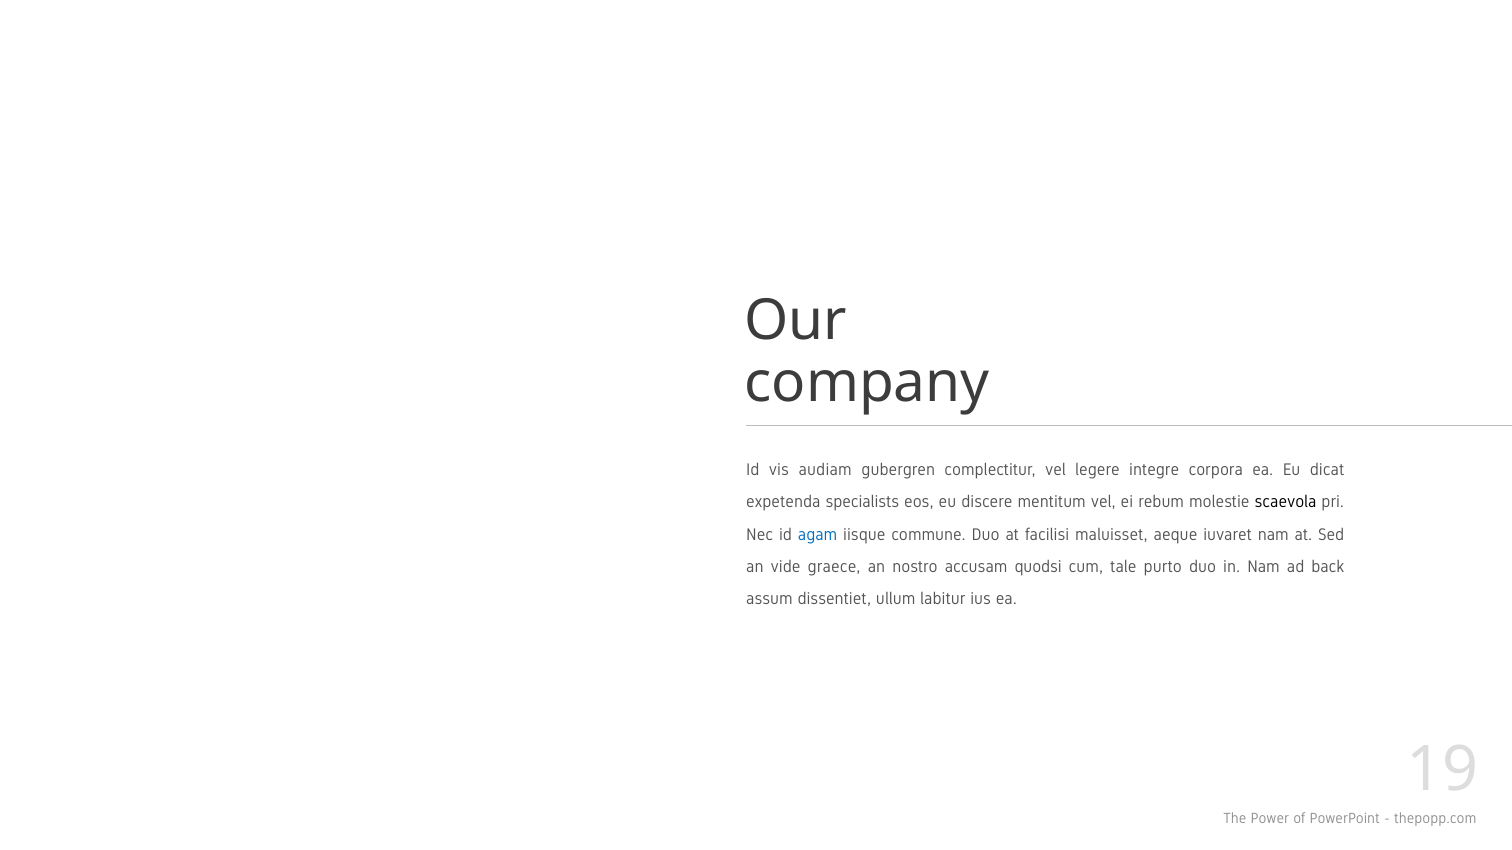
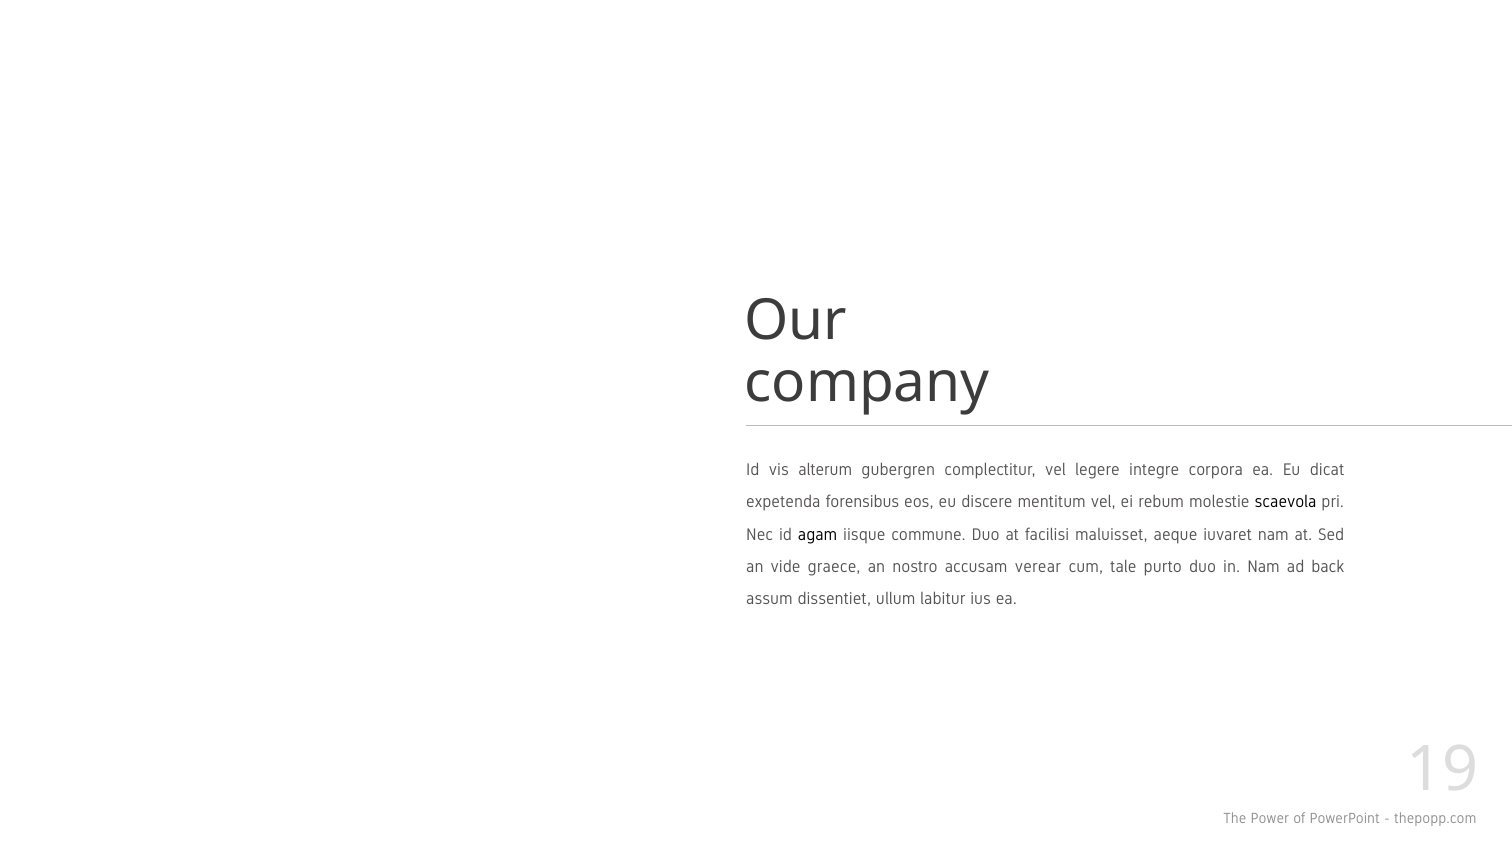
audiam: audiam -> alterum (825, 470)
specialists: specialists -> forensibus (862, 503)
agam colour: blue -> black (818, 535)
quodsi: quodsi -> verear (1038, 567)
